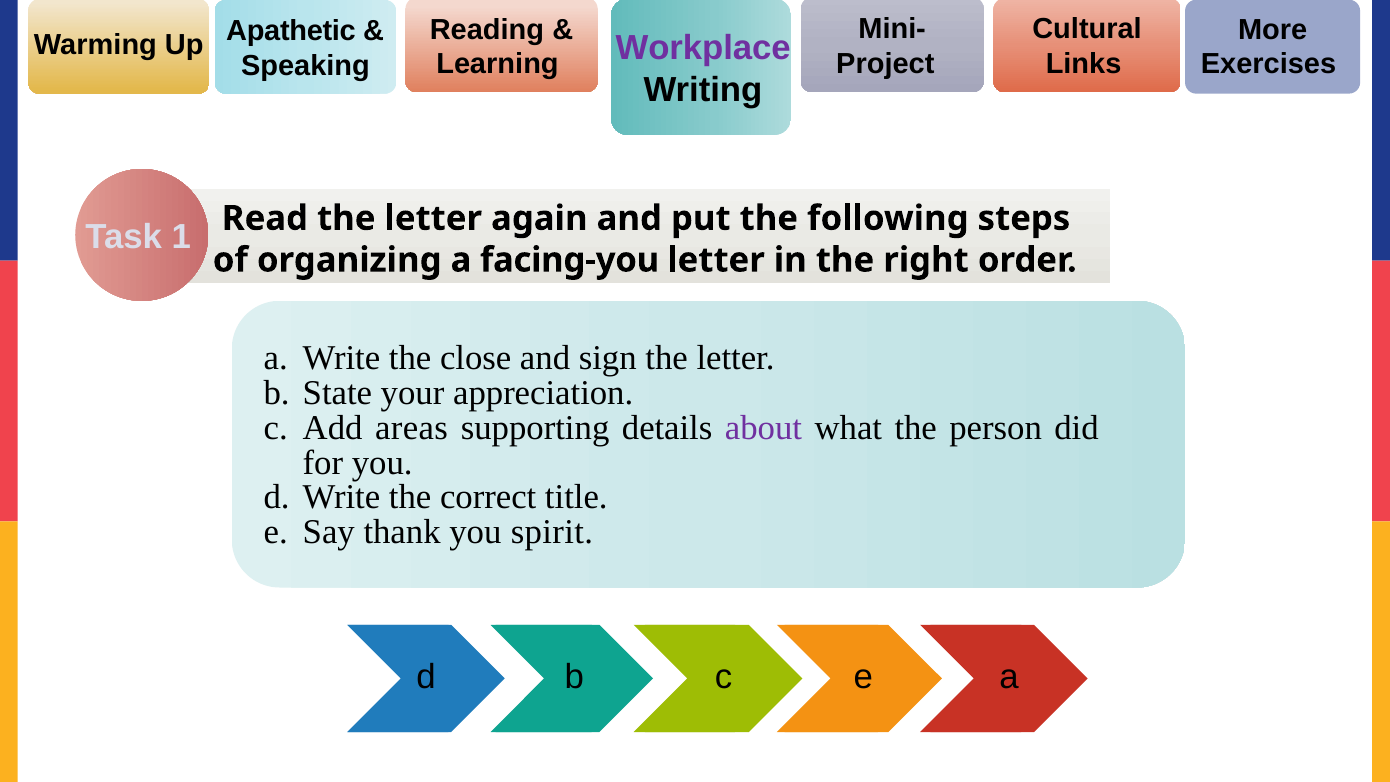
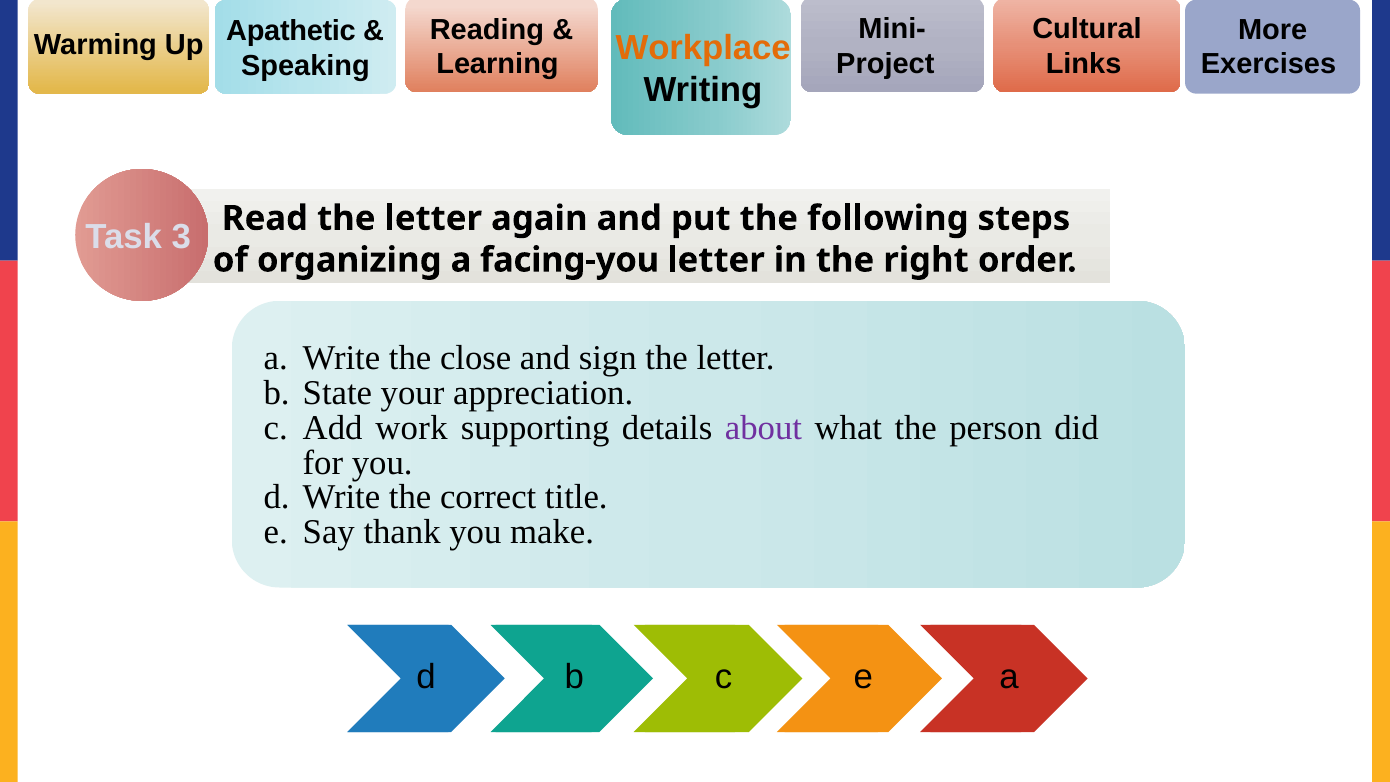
Workplace colour: purple -> orange (703, 48)
1: 1 -> 3 (181, 237)
areas: areas -> work (412, 428)
spirit: spirit -> make (552, 532)
